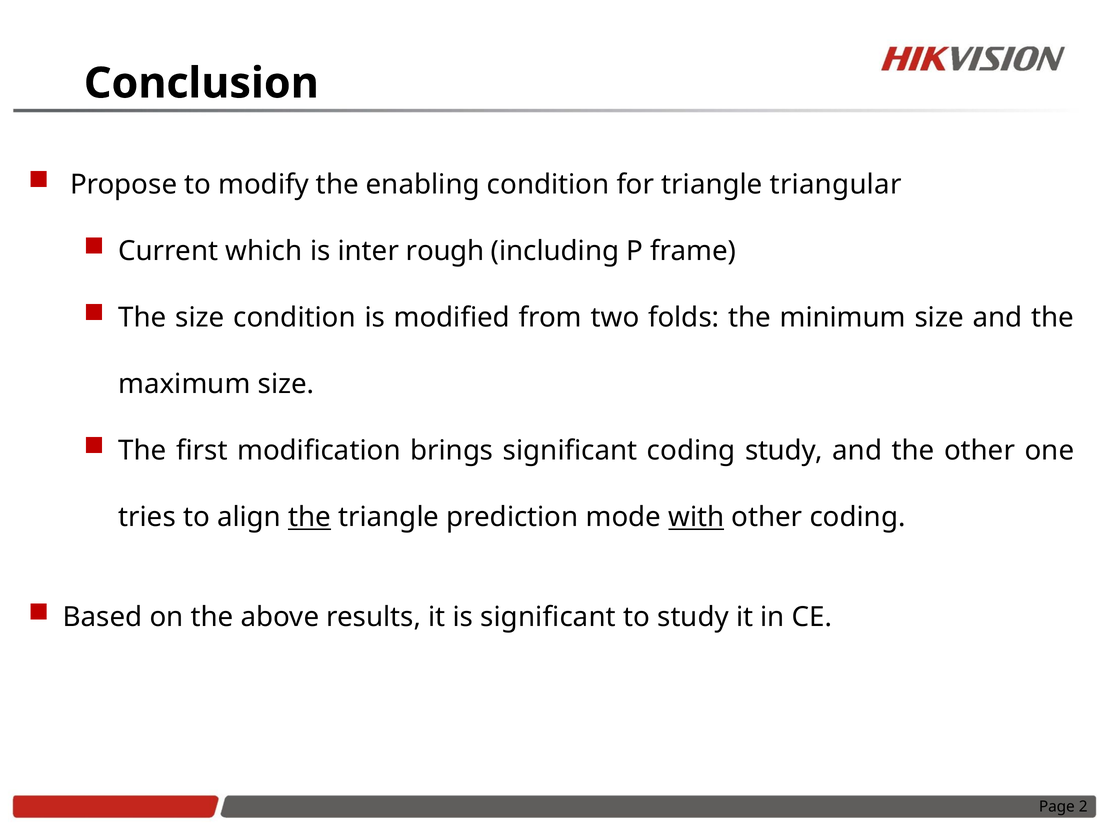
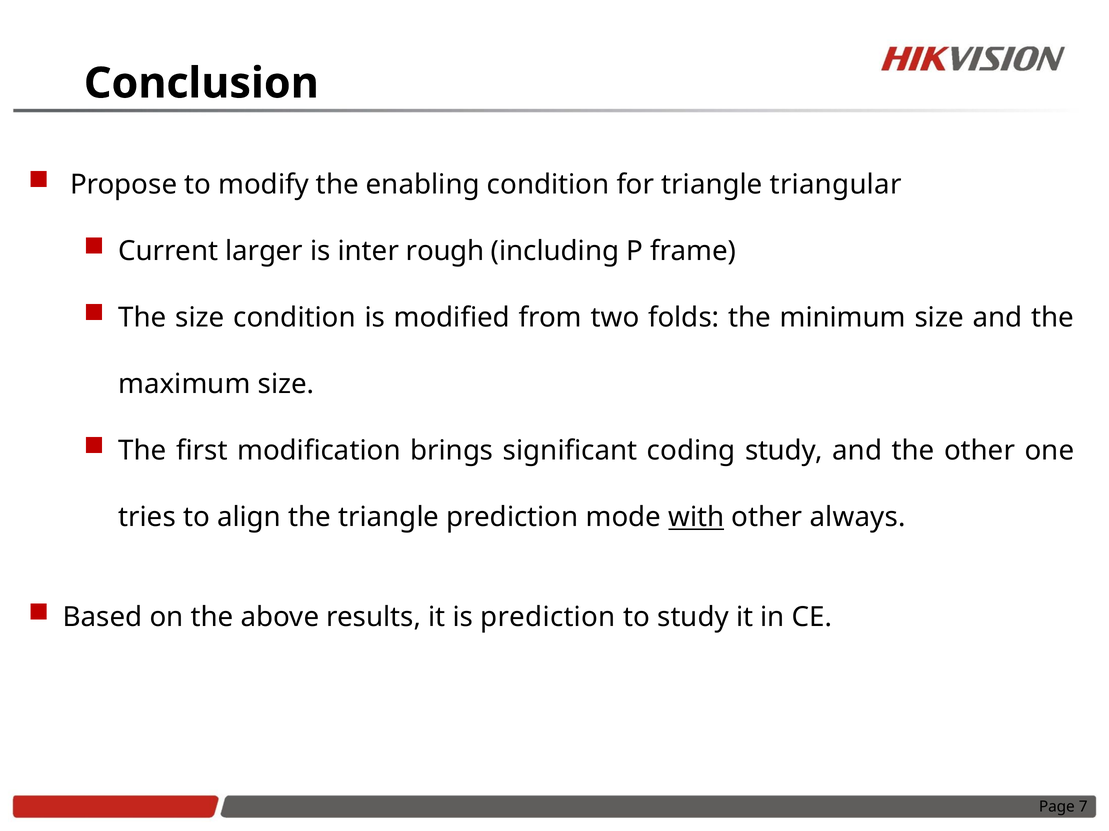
which: which -> larger (264, 252)
the underline: present -> none (310, 518)
other coding: coding -> always (858, 518)
is significant: significant -> prediction (548, 617)
2: 2 -> 7 (1083, 807)
